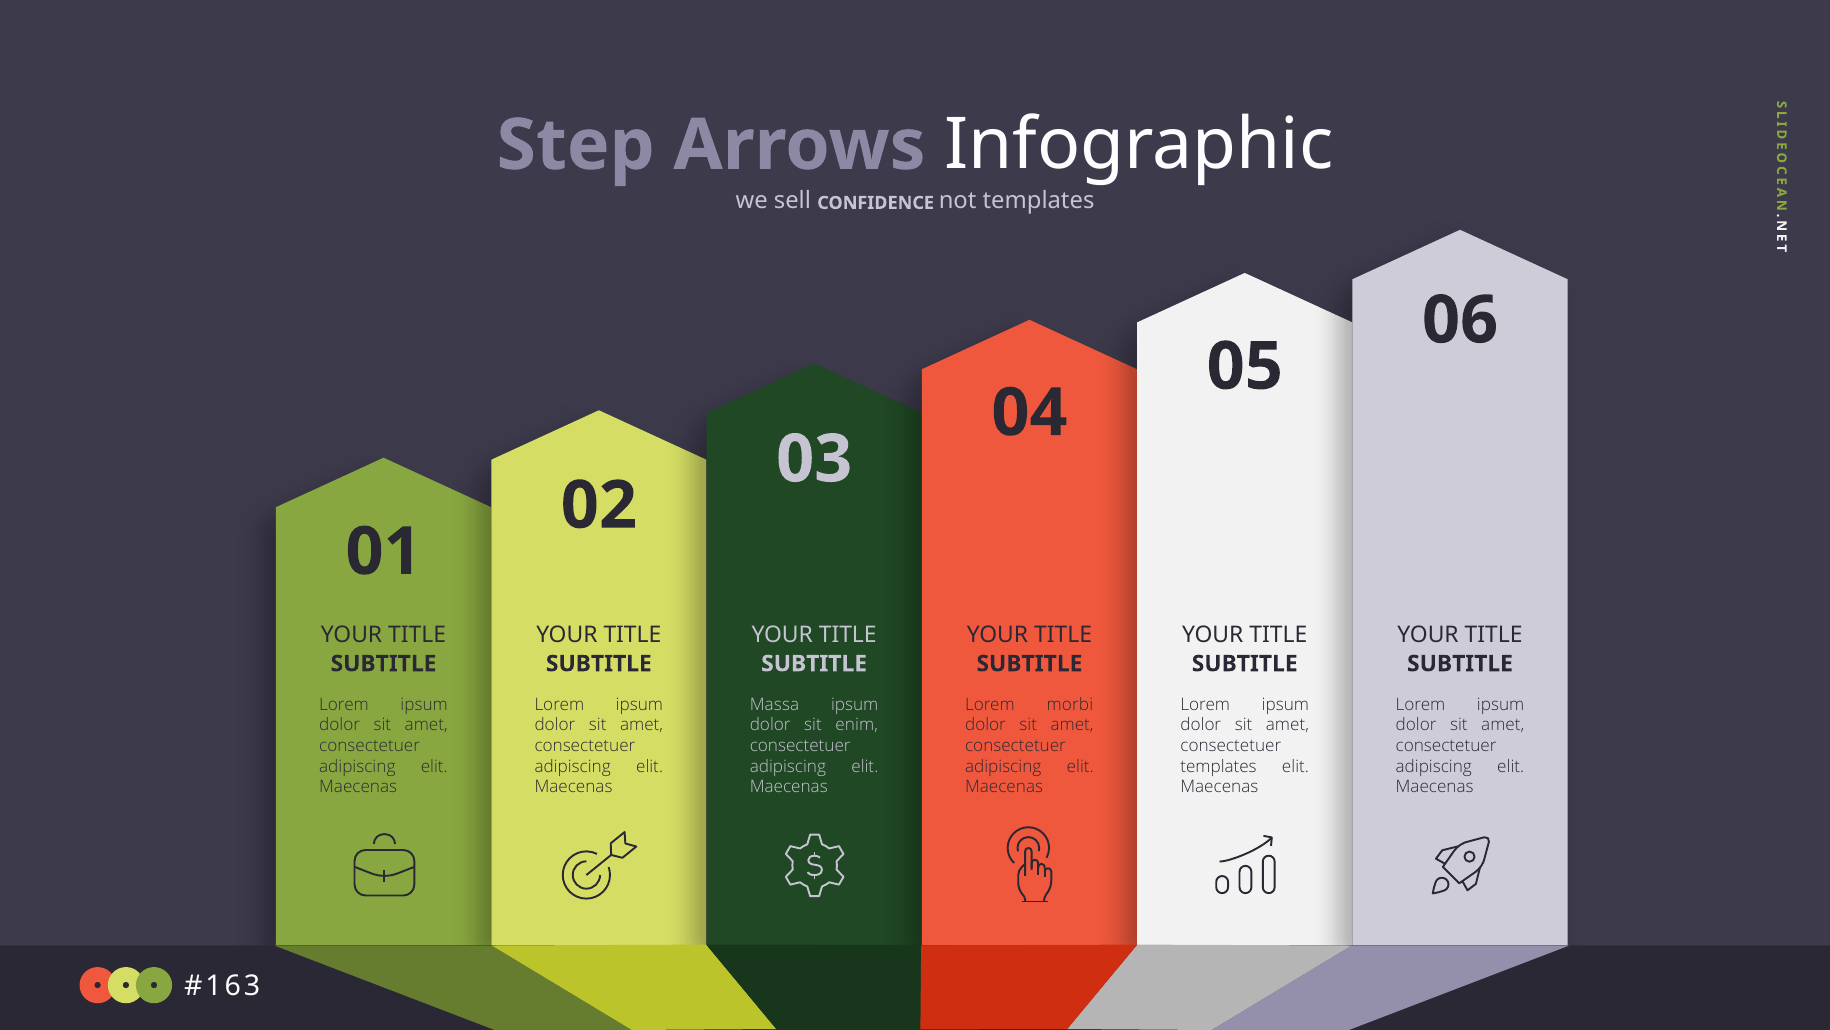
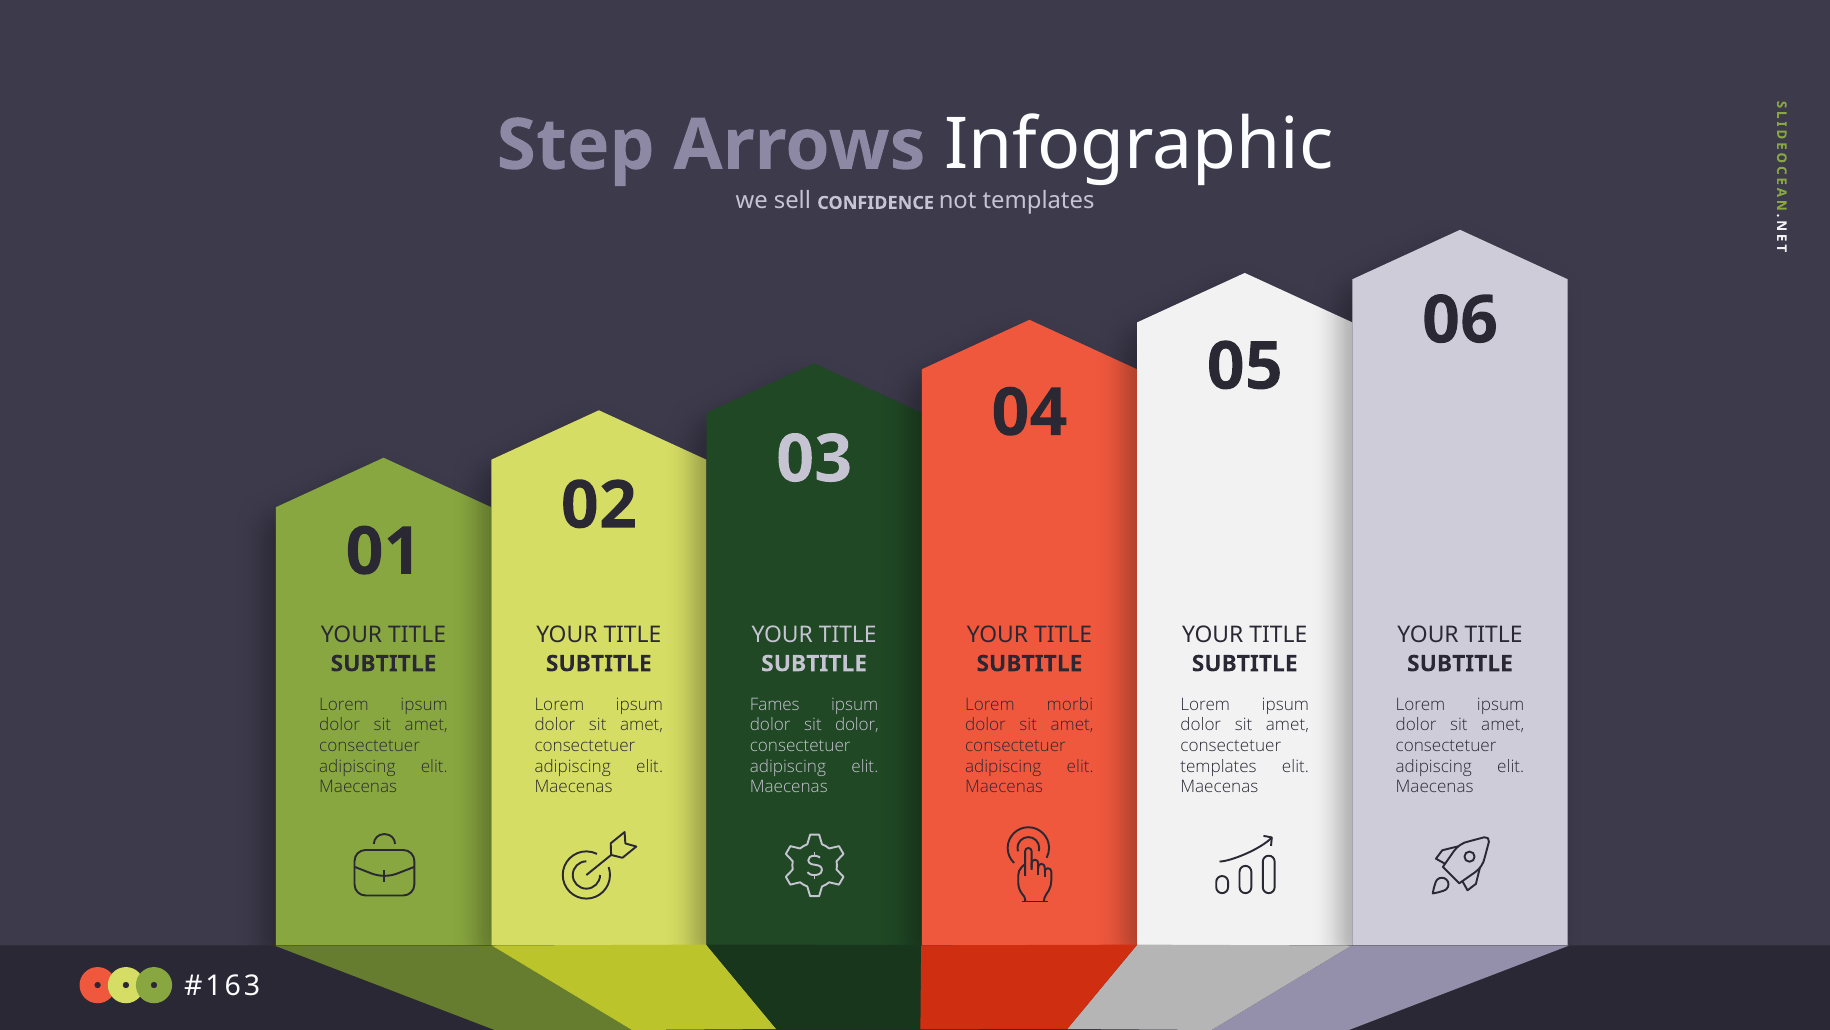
Massa: Massa -> Fames (775, 704)
sit enim: enim -> dolor (857, 725)
